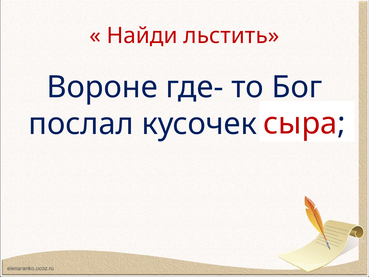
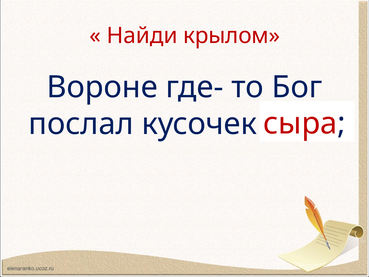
льстить: льстить -> крылом (232, 36)
